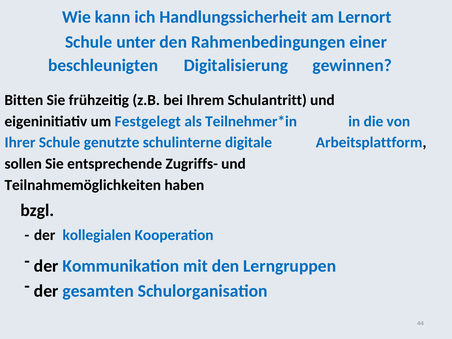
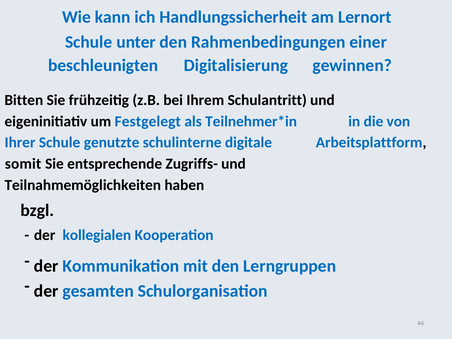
sollen: sollen -> somit (23, 164)
